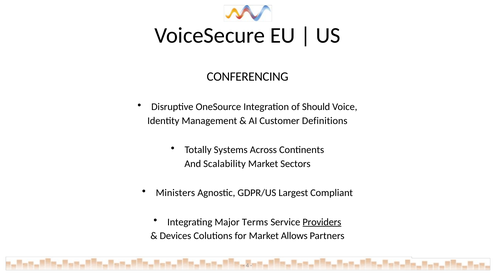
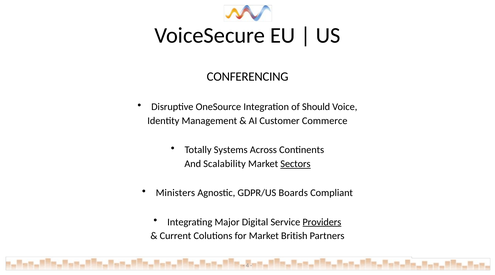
Definitions: Definitions -> Commerce (325, 121)
Sectors underline: none -> present (295, 164)
Largest: Largest -> Boards (293, 193)
Terms: Terms -> Digital (255, 222)
Devices: Devices -> Current (175, 236)
Allows: Allows -> British (294, 236)
